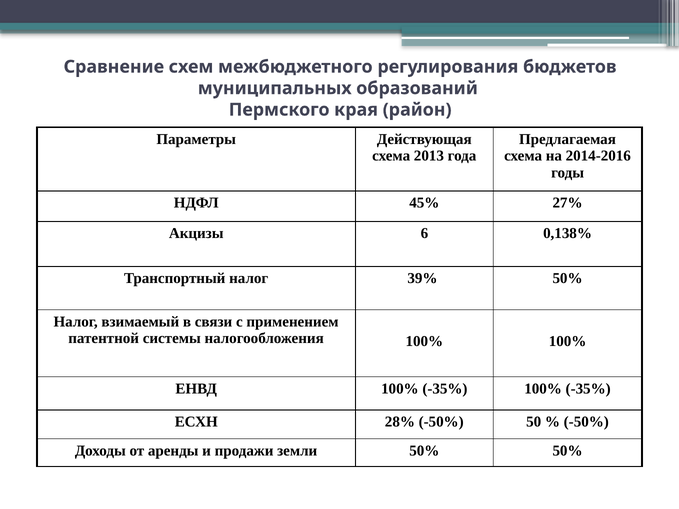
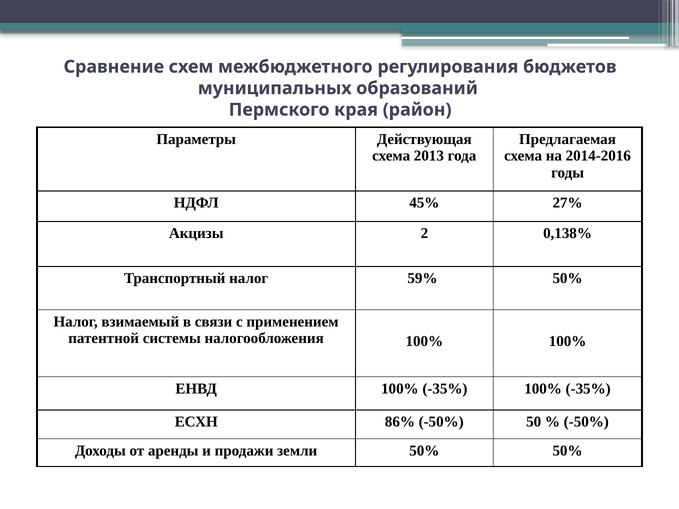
6: 6 -> 2 (424, 234)
39%: 39% -> 59% (423, 279)
28%: 28% -> 86% (400, 422)
